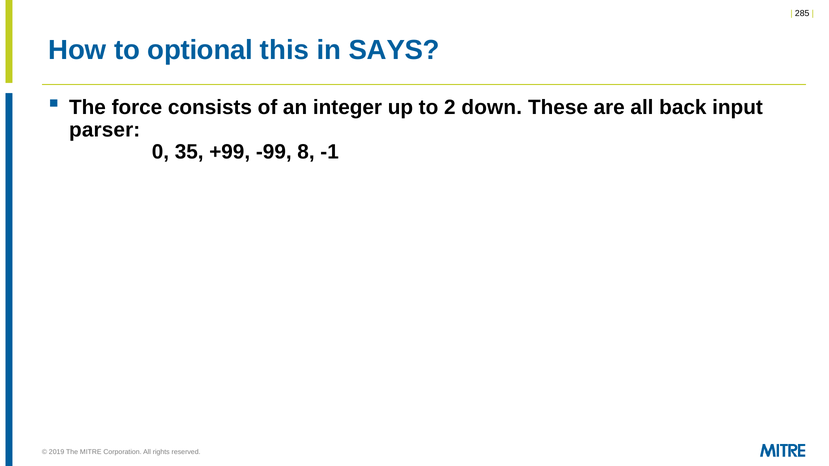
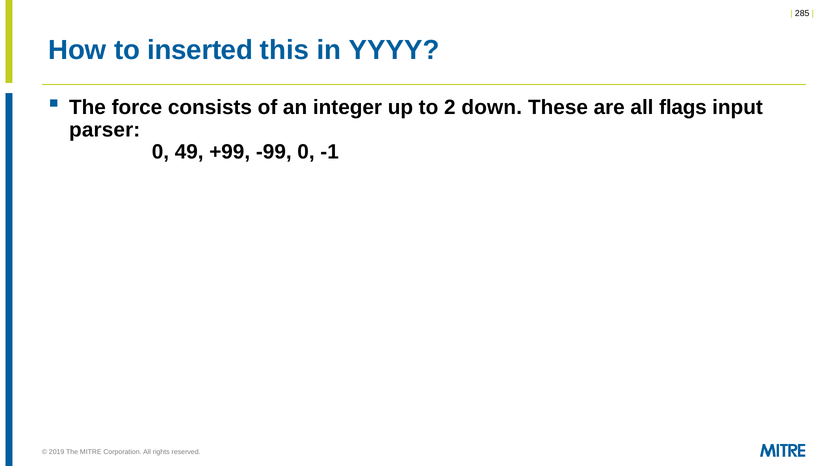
optional: optional -> inserted (200, 50)
SAYS: SAYS -> YYYY (394, 50)
back: back -> flags (683, 107)
35: 35 -> 49 (189, 152)
-99 8: 8 -> 0 (306, 152)
